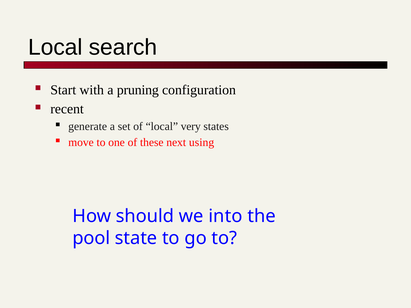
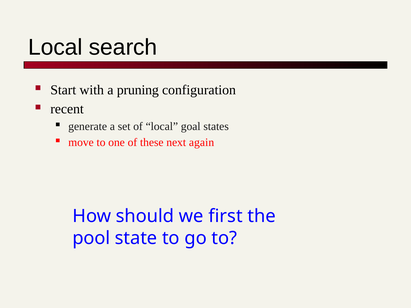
very: very -> goal (191, 126)
using: using -> again (202, 142)
into: into -> first (226, 216)
